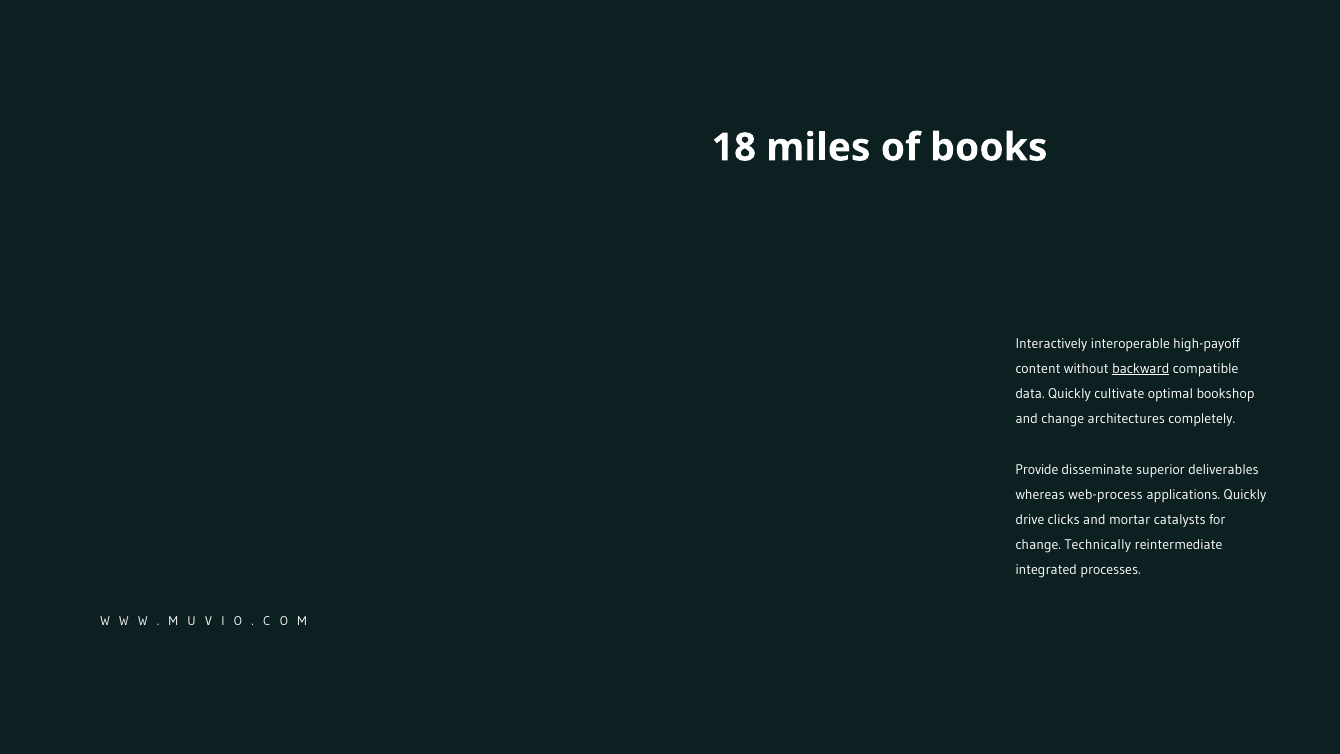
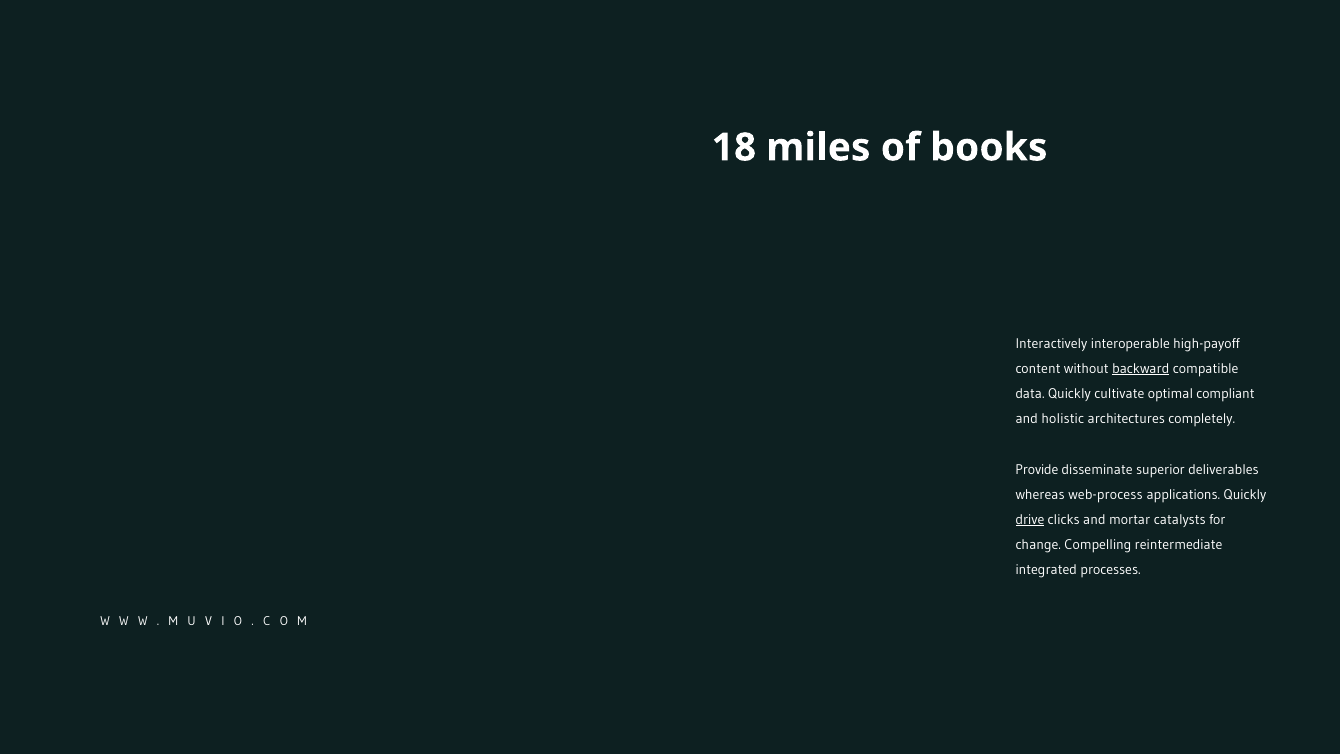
bookshop: bookshop -> compliant (1226, 394)
and change: change -> holistic (1063, 419)
drive underline: none -> present (1030, 520)
Technically: Technically -> Compelling (1098, 545)
